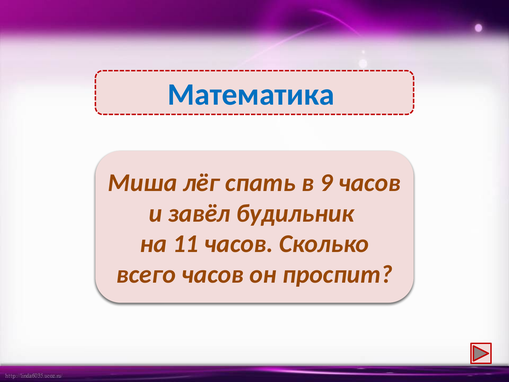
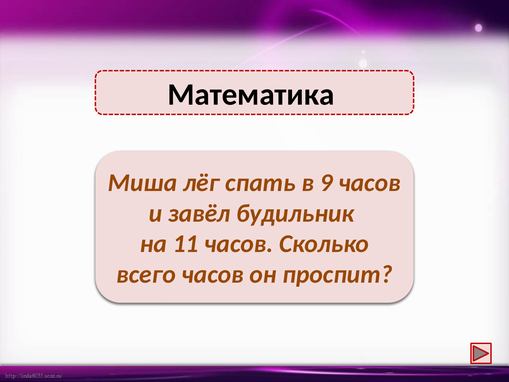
Математика colour: blue -> black (251, 95)
